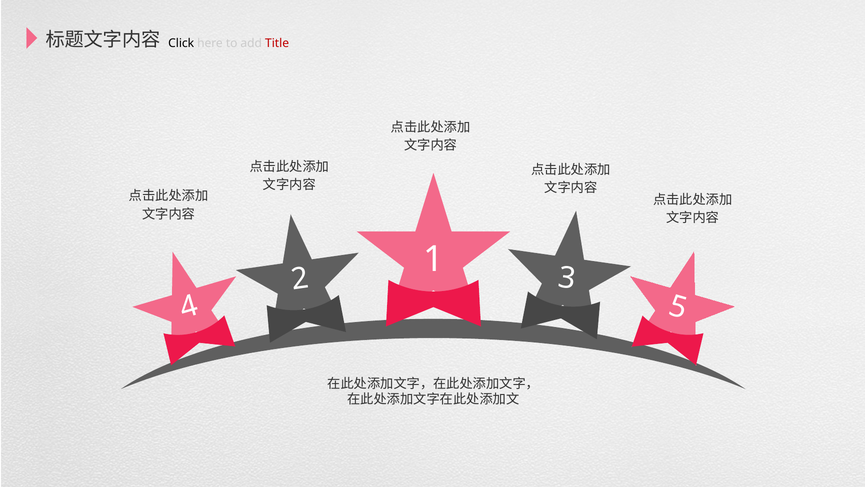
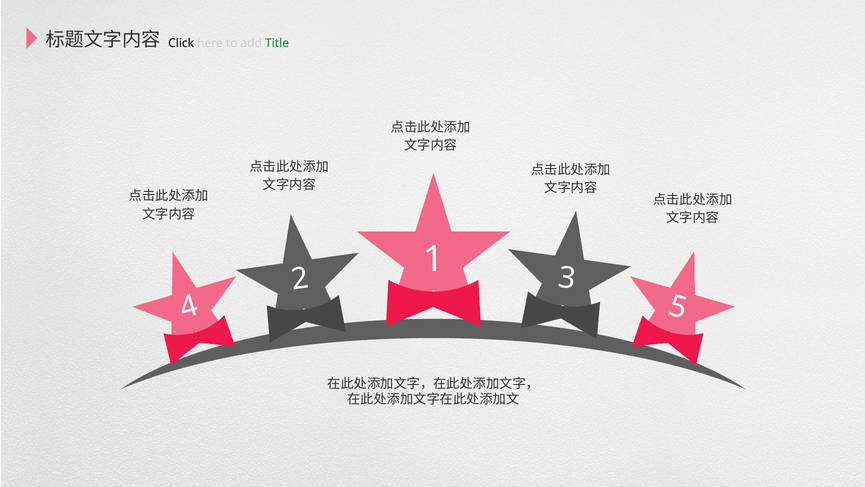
Title colour: red -> green (277, 43)
